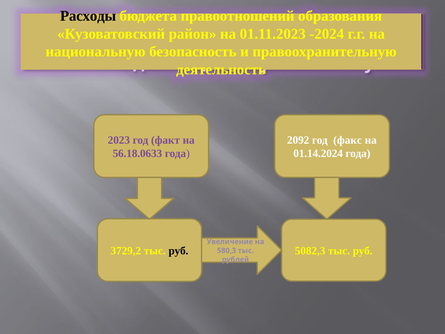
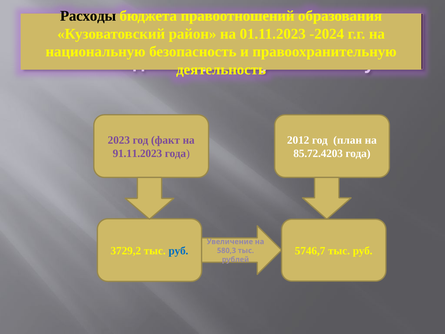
2092: 2092 -> 2012 (298, 140)
факс: факс -> план (348, 140)
56.18.0633: 56.18.0633 -> 91.11.2023 (137, 153)
01.14.2024: 01.14.2024 -> 85.72.4203 (318, 153)
руб colour: black -> blue (178, 251)
5082,3: 5082,3 -> 5746,7 (310, 251)
